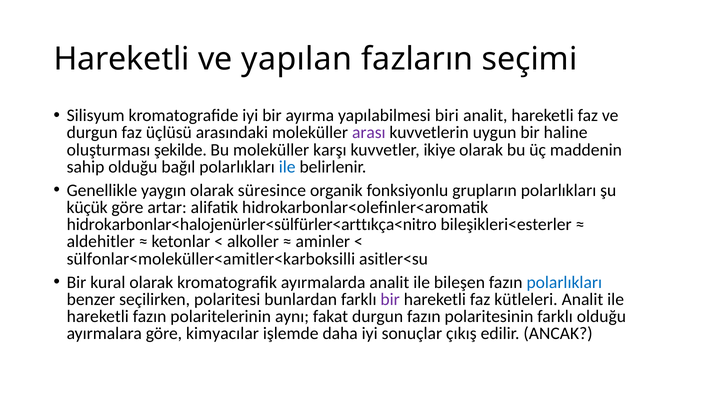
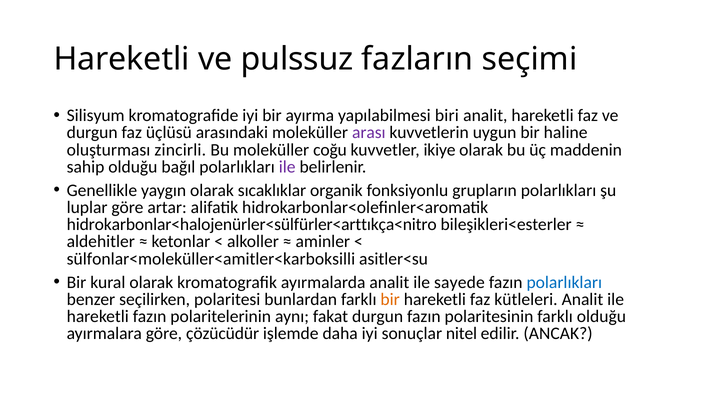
yapılan: yapılan -> pulssuz (297, 59)
şekilde: şekilde -> zincirli (180, 150)
karşı: karşı -> coğu (330, 150)
ile colour: blue -> purple (287, 167)
süresince: süresince -> sıcaklıklar (272, 190)
küçük: küçük -> luplar (87, 207)
bileşen: bileşen -> sayede (459, 282)
bir colour: purple -> orange (390, 299)
kimyacılar: kimyacılar -> çözücüdür (223, 333)
çıkış: çıkış -> nitel (462, 333)
